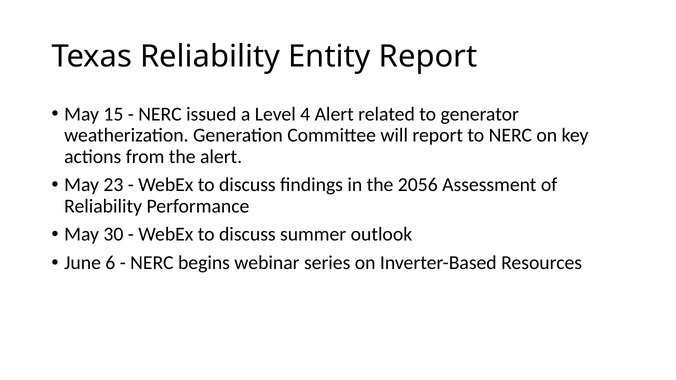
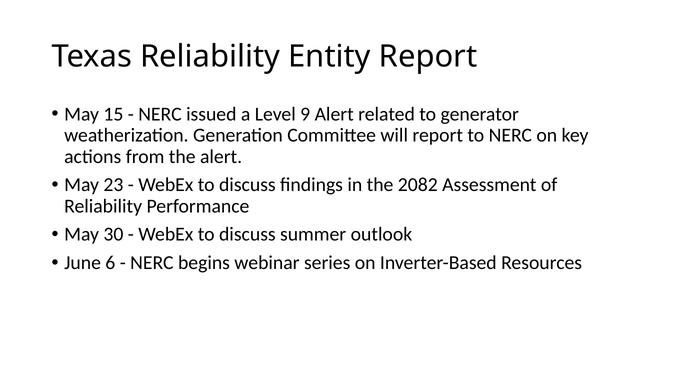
4: 4 -> 9 (305, 114)
2056: 2056 -> 2082 (418, 185)
